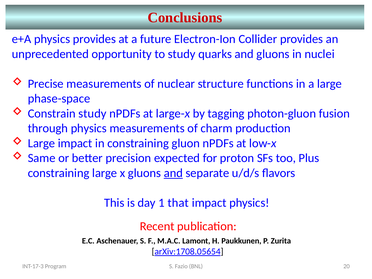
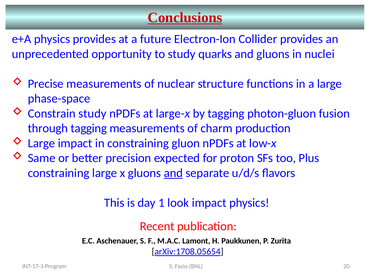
Conclusions underline: none -> present (185, 18)
through physics: physics -> tagging (89, 128)
that: that -> look (178, 203)
